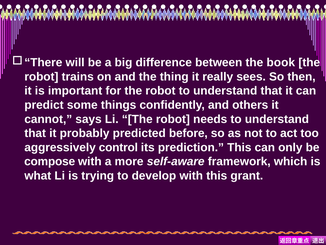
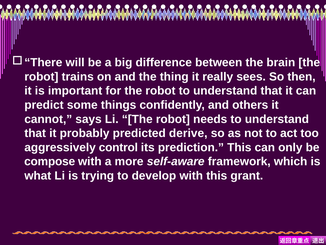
book: book -> brain (281, 62)
before: before -> derive (188, 133)
